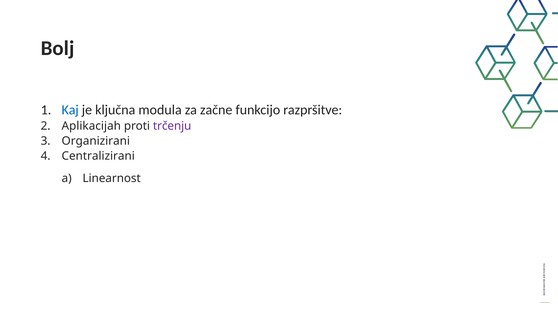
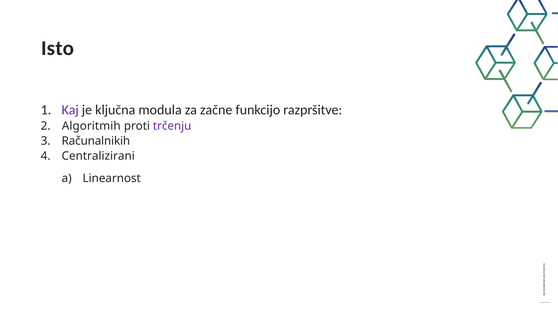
Bolj: Bolj -> Isto (58, 48)
Kaj colour: blue -> purple (70, 110)
Aplikacijah: Aplikacijah -> Algoritmih (91, 126)
Organizirani: Organizirani -> Računalnikih (96, 141)
